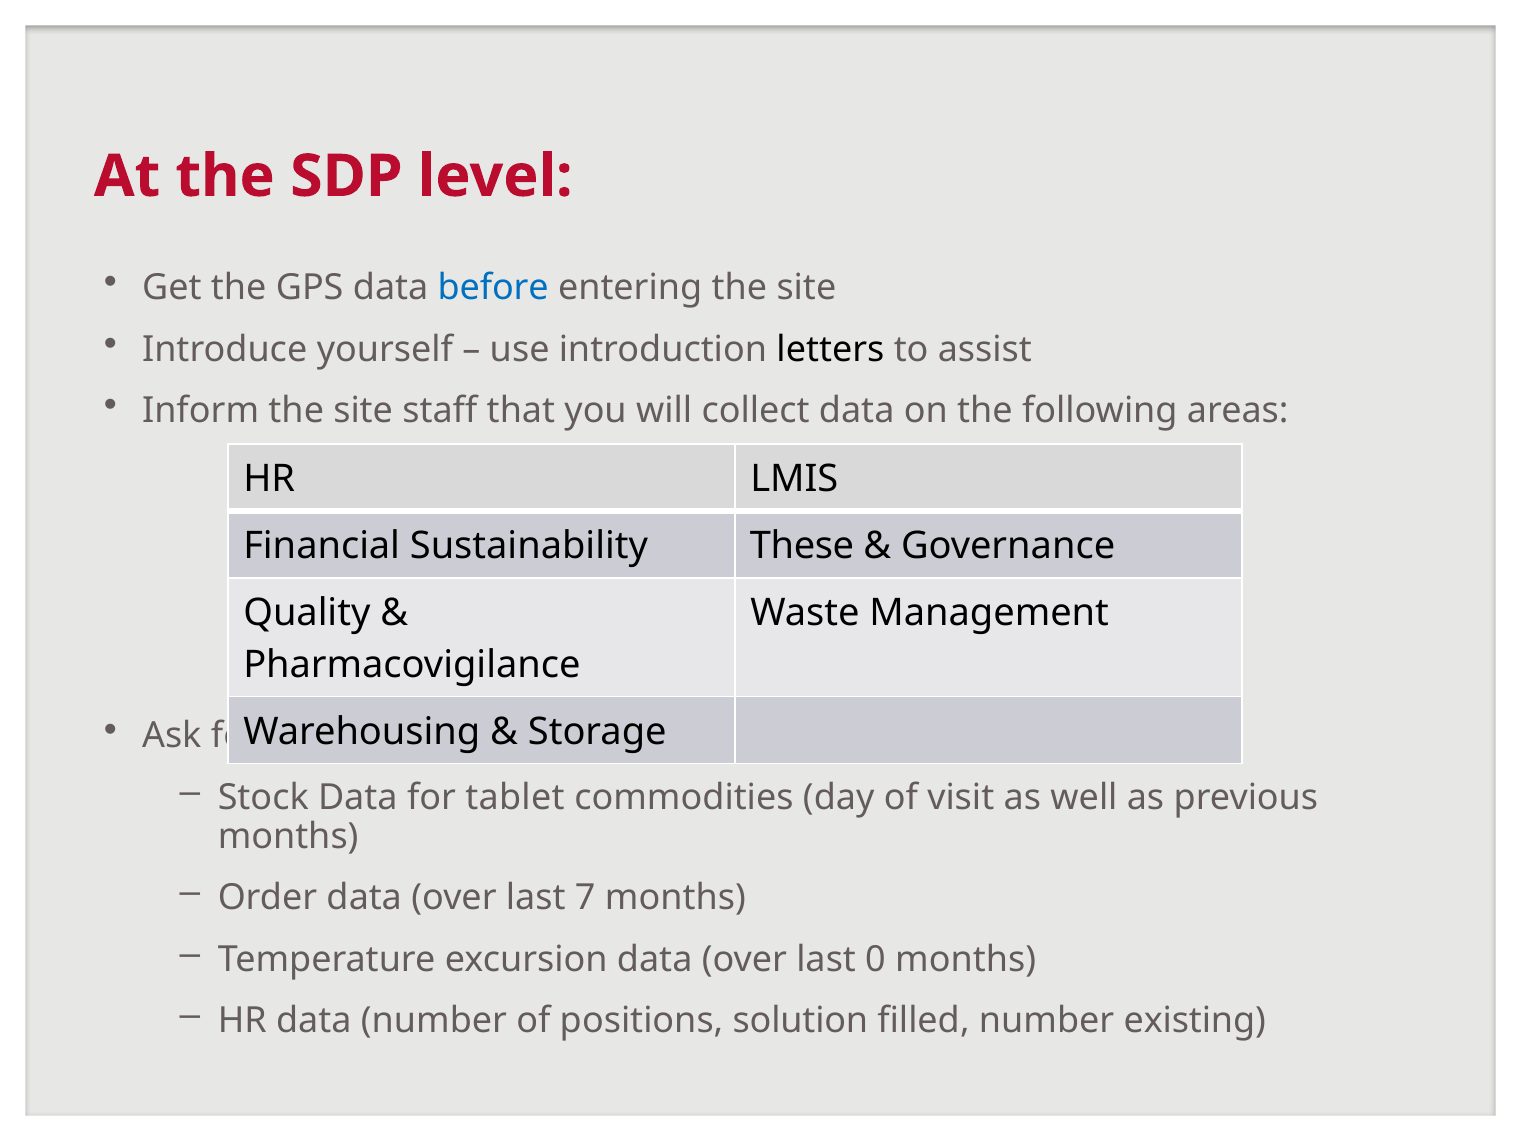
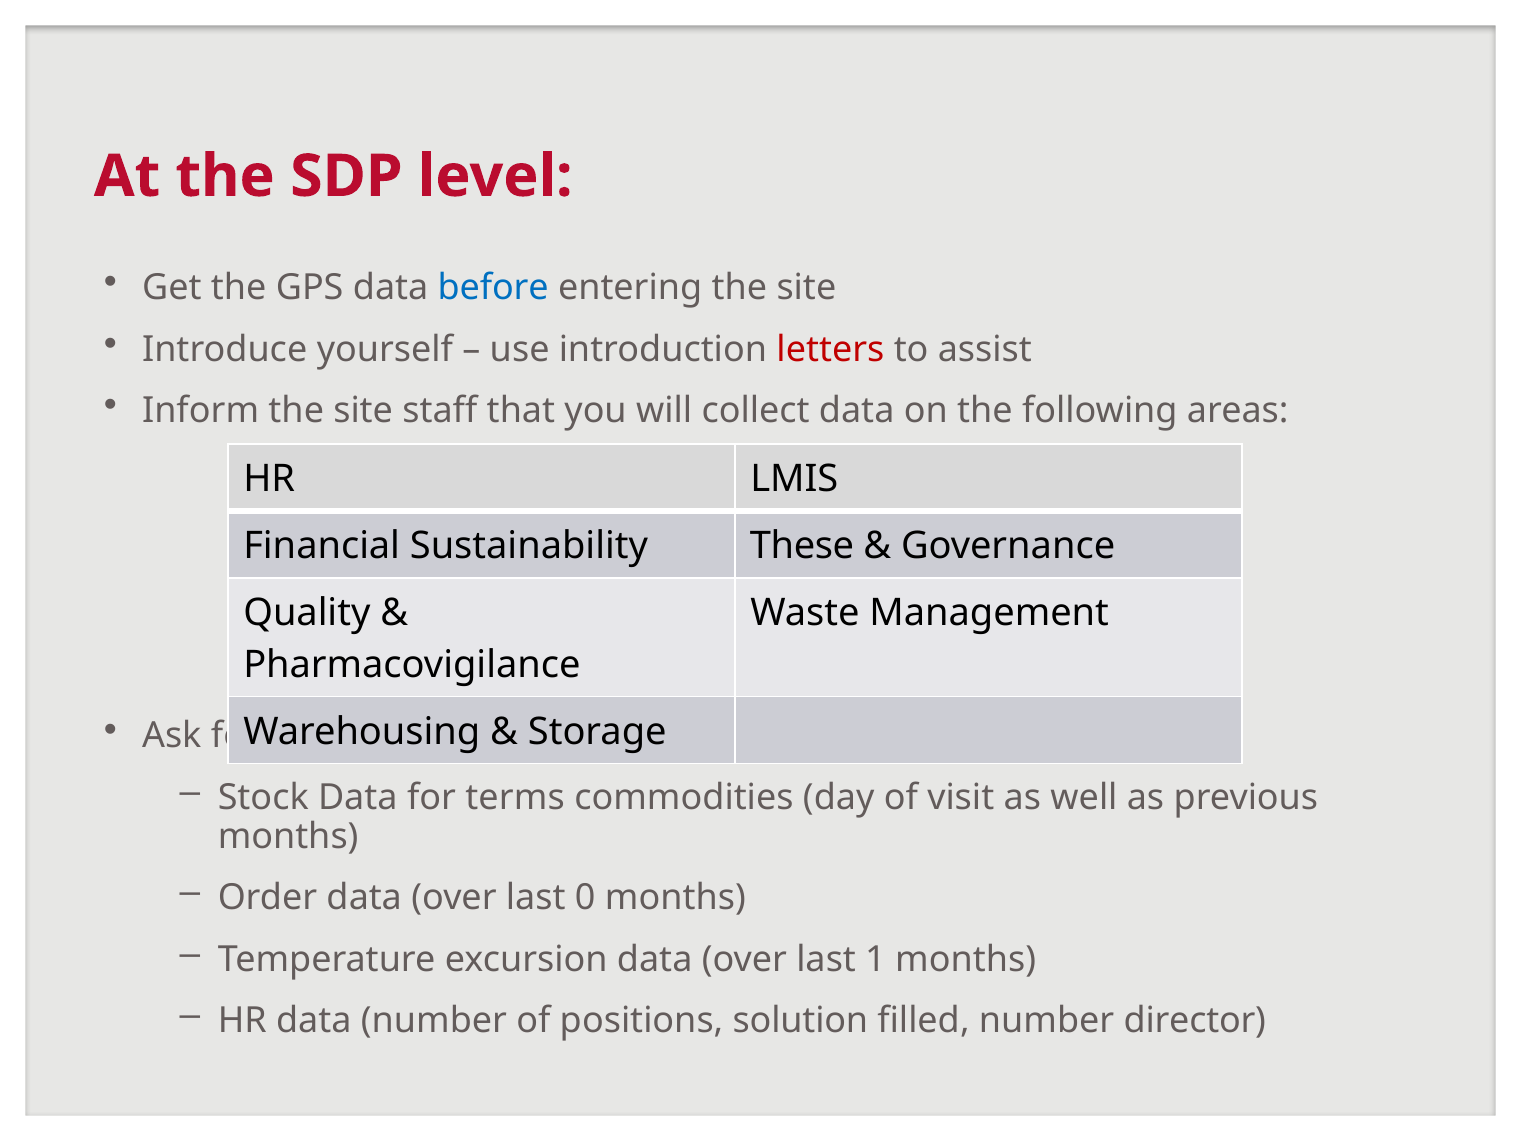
letters colour: black -> red (830, 349)
tablet: tablet -> terms (515, 797)
7: 7 -> 0 (585, 898)
0: 0 -> 1 (876, 959)
existing: existing -> director (1195, 1021)
